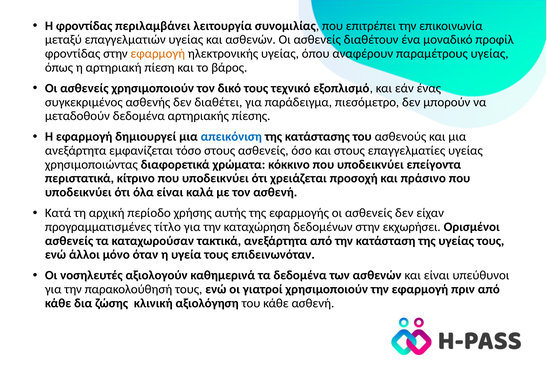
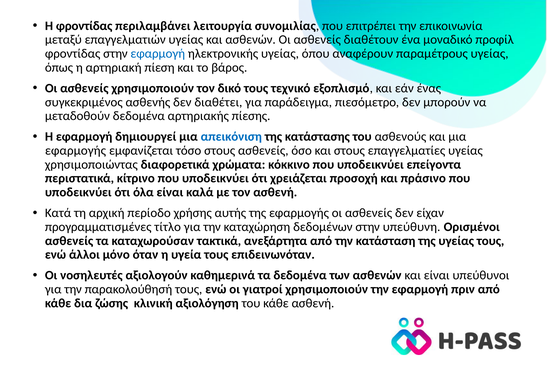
εφαρμογή colour: orange -> blue (158, 54)
ανεξάρτητα: ανεξάρτητα -> εφαρμογής (76, 150)
εκχωρήσει: εκχωρήσει -> υπεύθυνη (412, 227)
